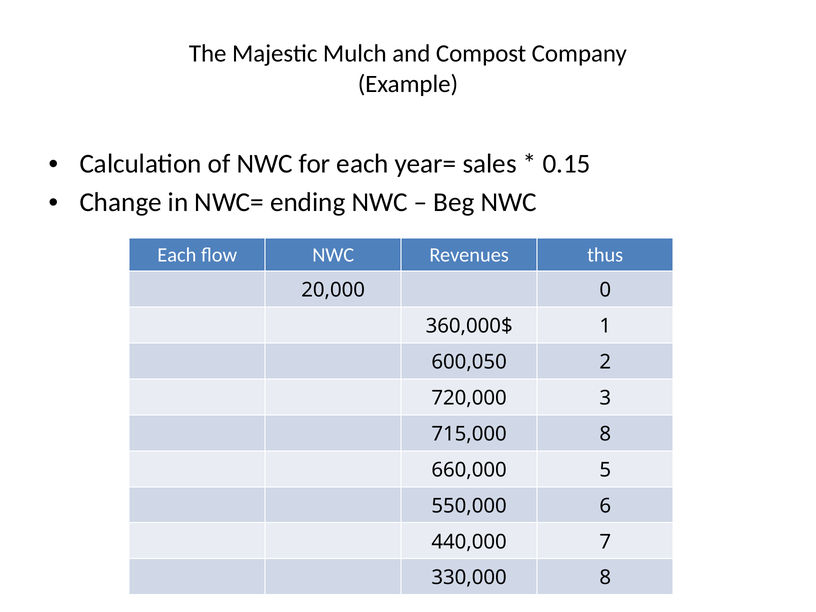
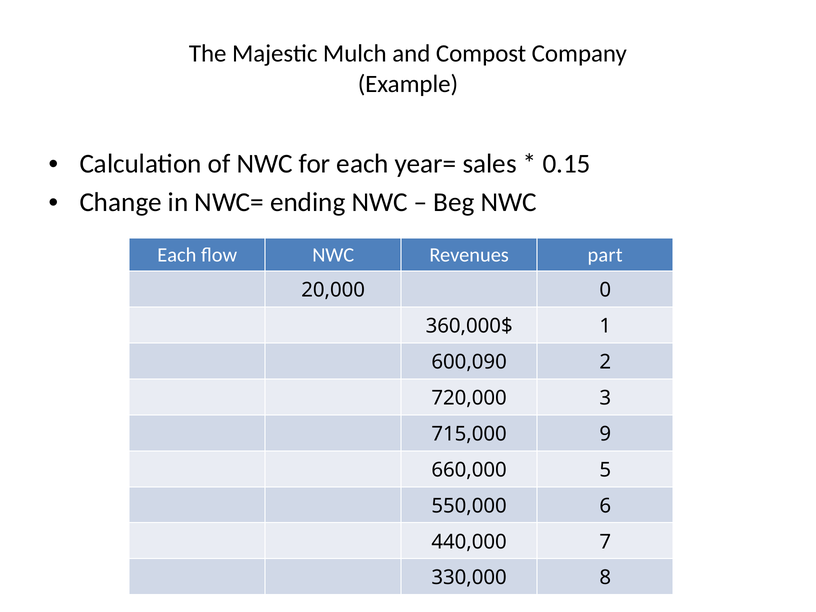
thus: thus -> part (605, 255)
600,050: 600,050 -> 600,090 (469, 362)
715,000 8: 8 -> 9 (605, 434)
